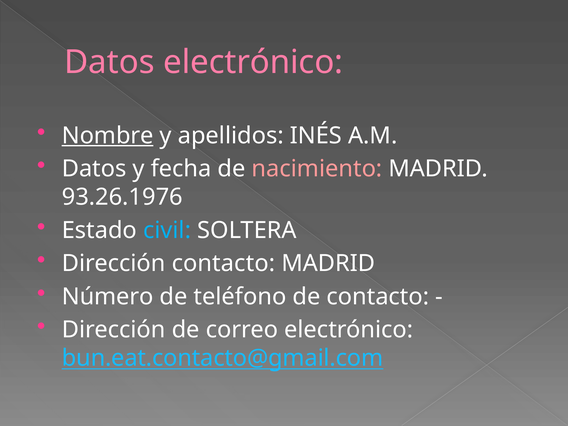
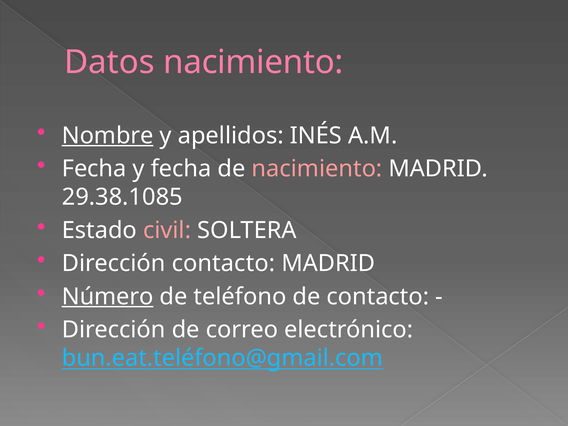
Datos electrónico: electrónico -> nacimiento (253, 62)
Datos: Datos -> Fecha (94, 169)
93.26.1976: 93.26.1976 -> 29.38.1085 (122, 197)
civil colour: light blue -> pink (167, 230)
Número underline: none -> present (108, 297)
bun.eat.contacto@gmail.com: bun.eat.contacto@gmail.com -> bun.eat.teléfono@gmail.com (222, 358)
